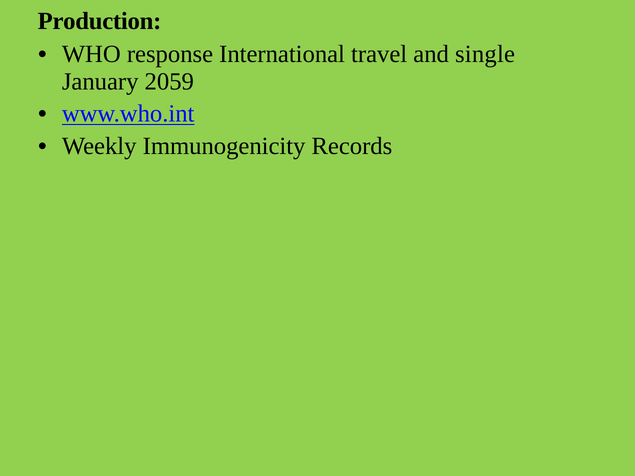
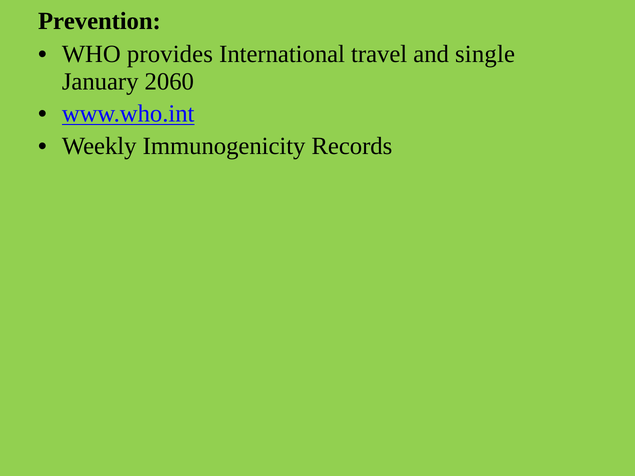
Production: Production -> Prevention (99, 21)
response: response -> provides (170, 54)
2059: 2059 -> 2060 (169, 81)
